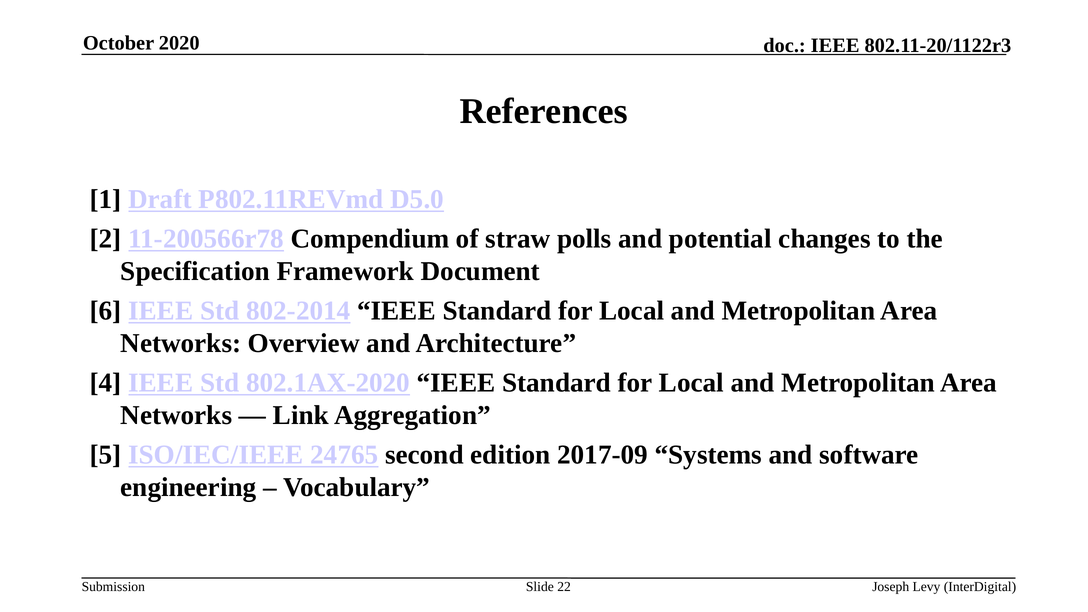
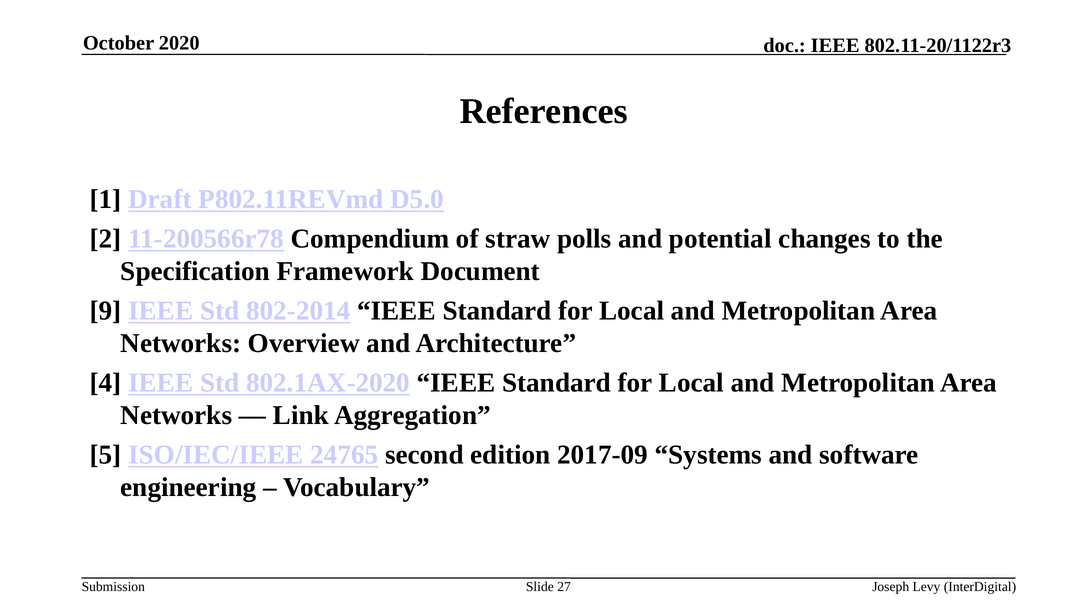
6: 6 -> 9 (106, 311)
22: 22 -> 27 (564, 587)
